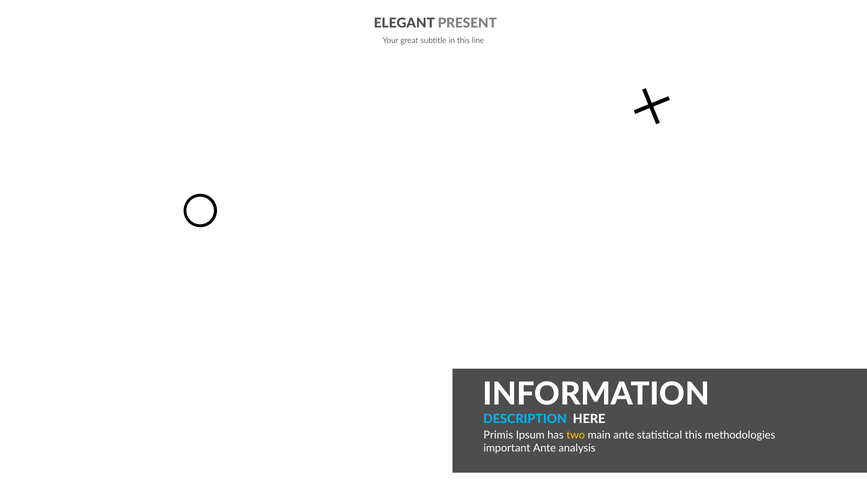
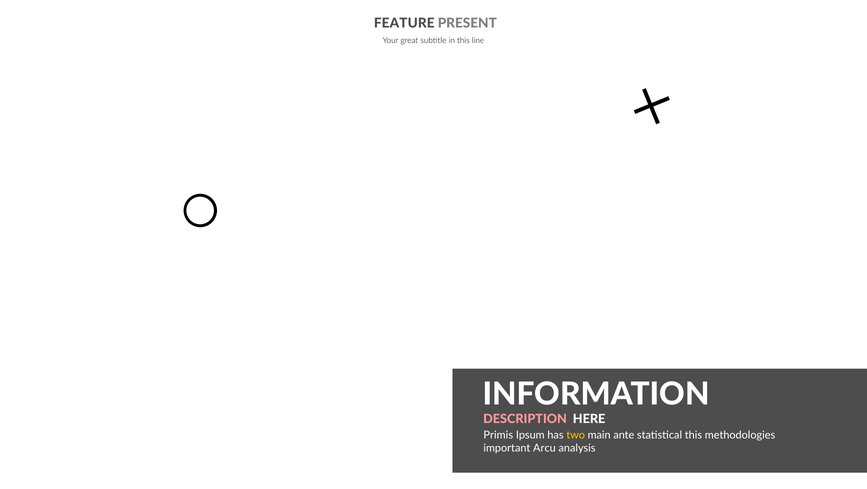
ELEGANT: ELEGANT -> FEATURE (404, 23)
DESCRIPTION colour: light blue -> pink (525, 419)
important Ante: Ante -> Arcu (544, 448)
